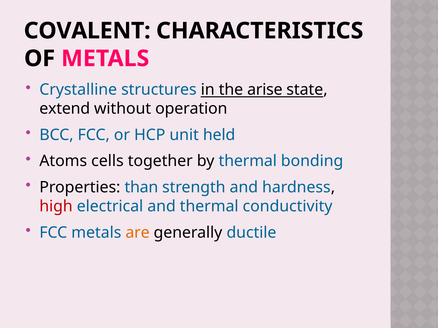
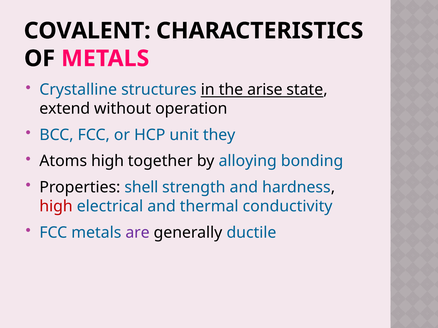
held: held -> they (219, 135)
Atoms cells: cells -> high (108, 161)
by thermal: thermal -> alloying (248, 161)
than: than -> shell (141, 188)
are colour: orange -> purple (138, 233)
